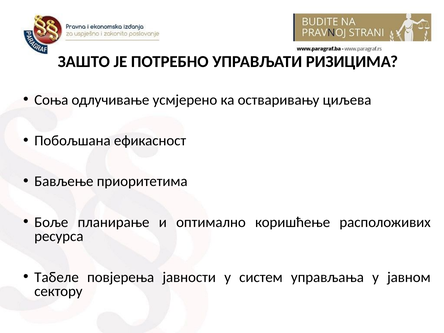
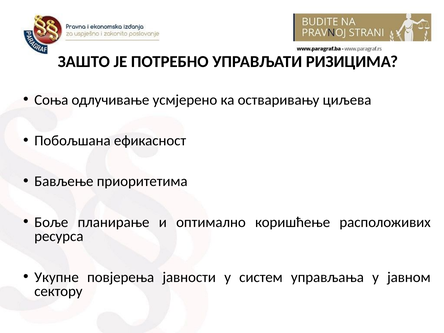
Табеле: Табеле -> Укупне (57, 277)
